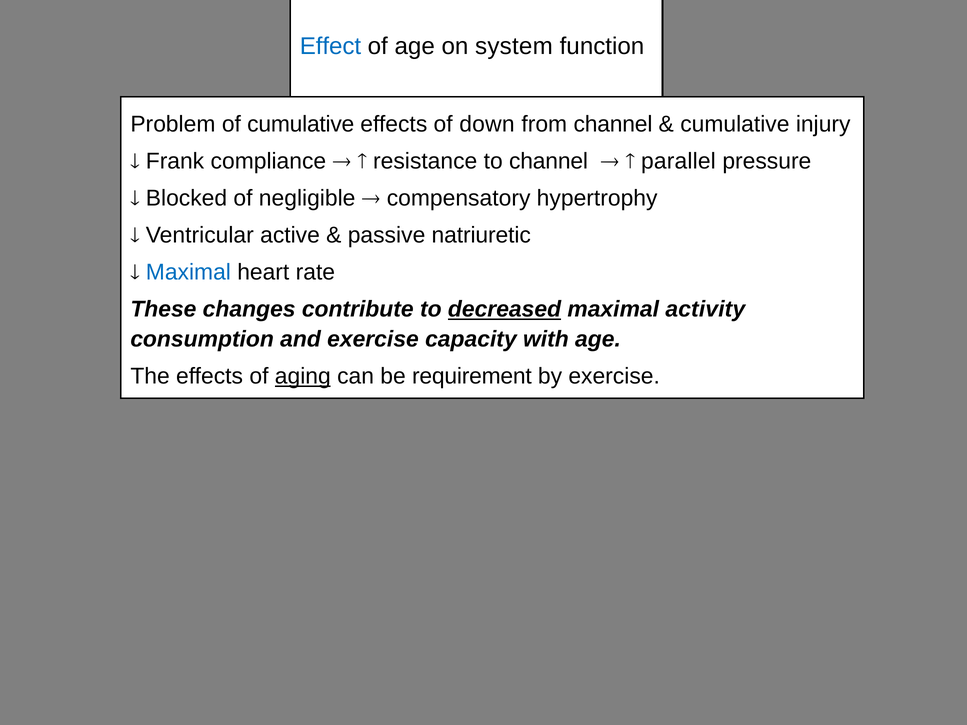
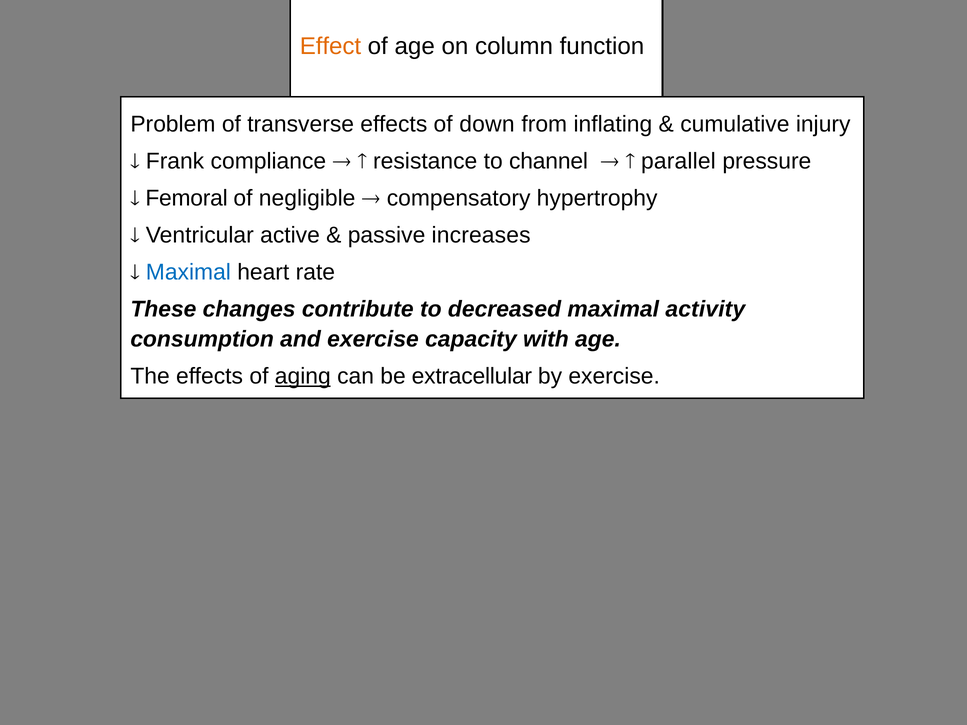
Effect colour: blue -> orange (330, 46)
system: system -> column (514, 46)
of cumulative: cumulative -> transverse (301, 124)
from channel: channel -> inflating (613, 124)
Blocked: Blocked -> Femoral (187, 198)
natriuretic: natriuretic -> increases (481, 235)
decreased underline: present -> none (505, 309)
requirement: requirement -> extracellular (472, 377)
